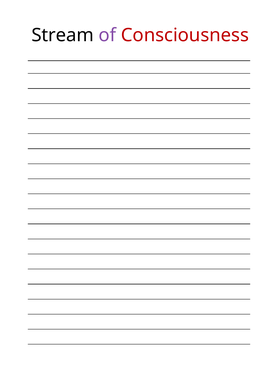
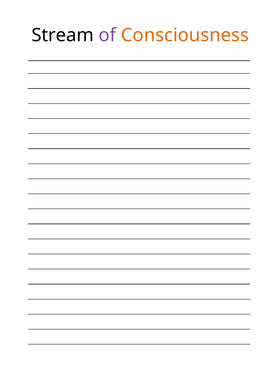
Consciousness colour: red -> orange (185, 35)
